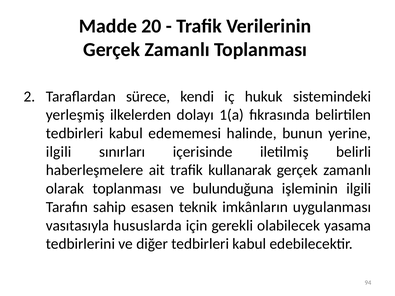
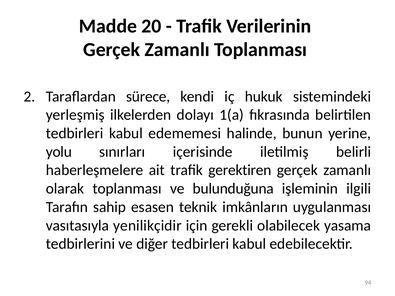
ilgili: ilgili -> yolu (59, 152)
kullanarak: kullanarak -> gerektiren (240, 170)
hususlarda: hususlarda -> yenilikçidir (147, 226)
